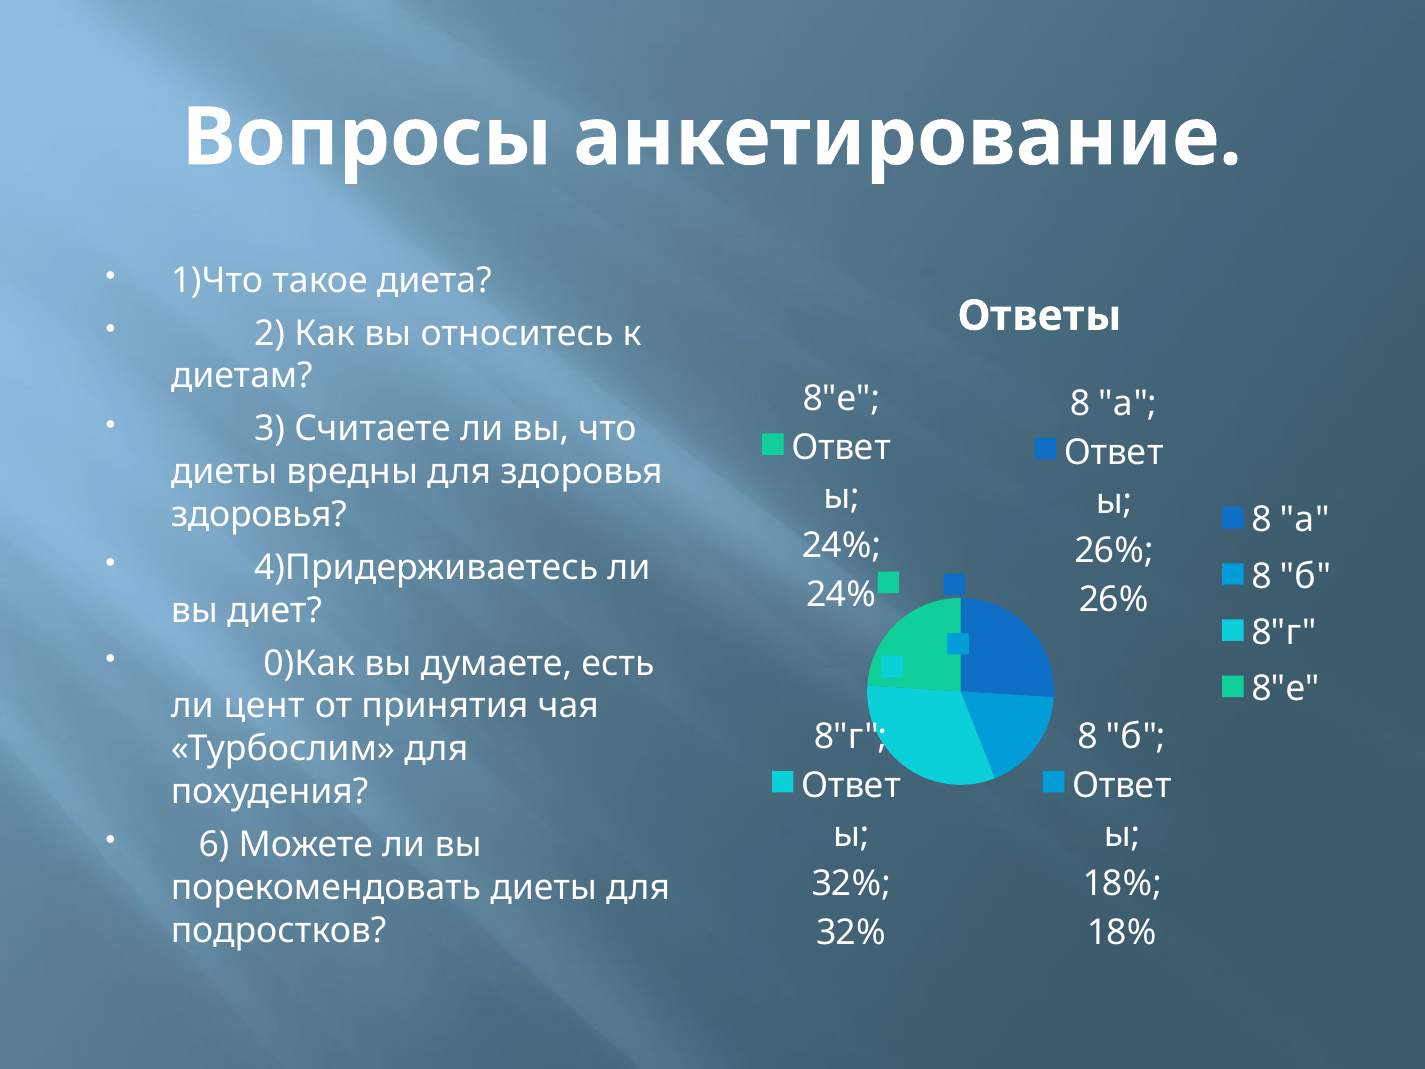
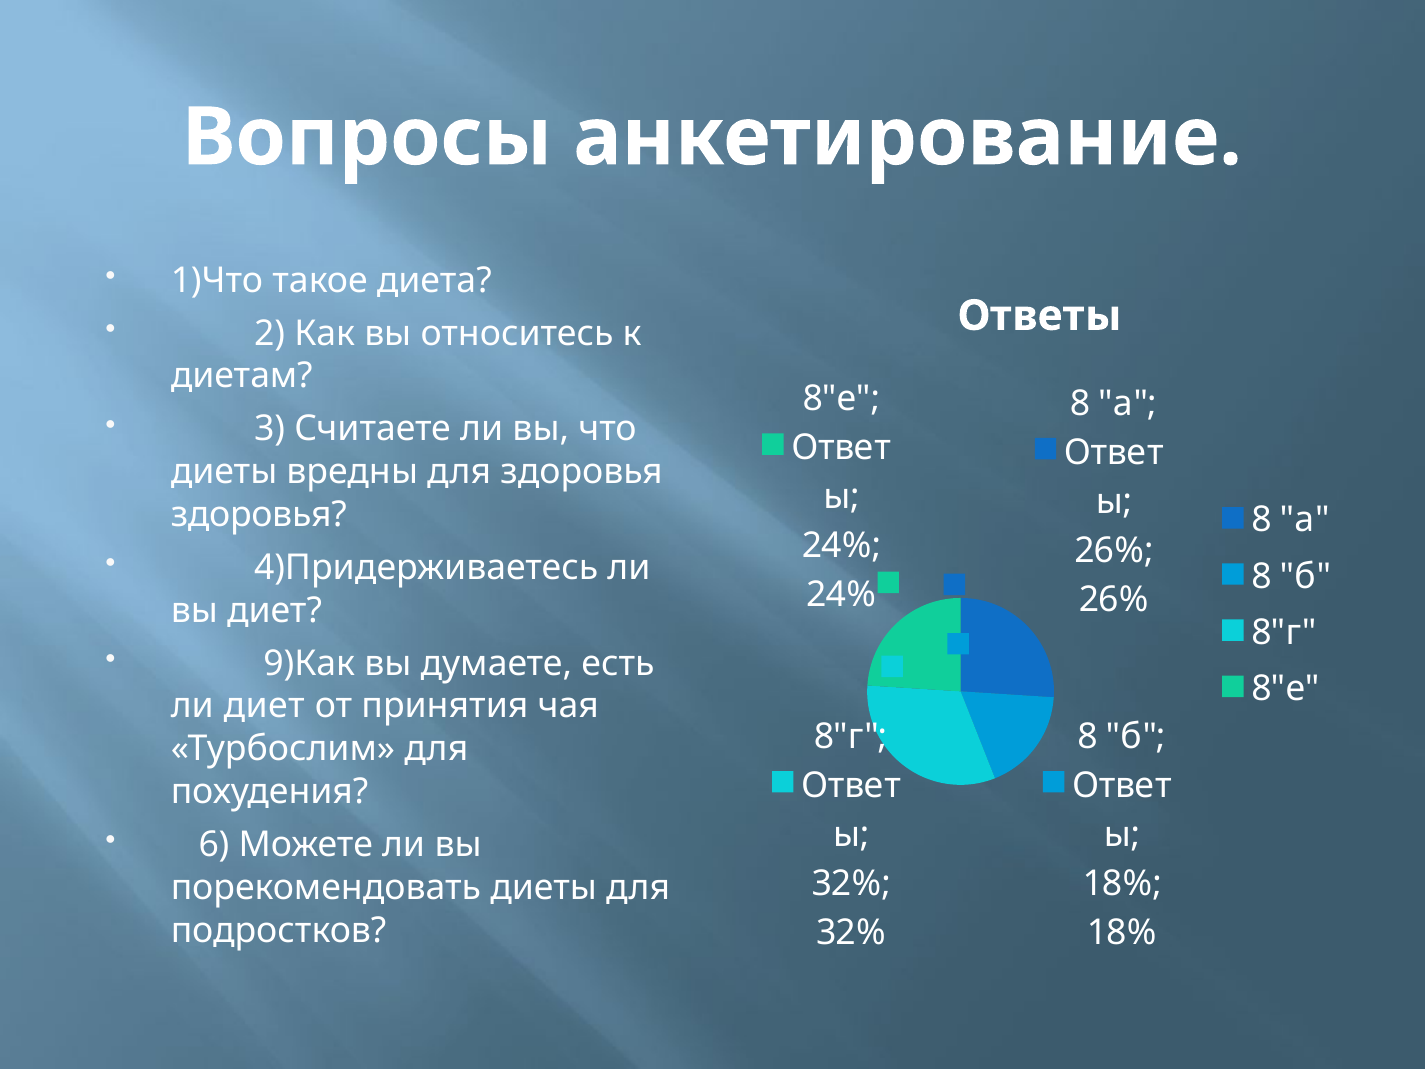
0)Как: 0)Как -> 9)Как (309, 663)
ли цент: цент -> диет (264, 706)
